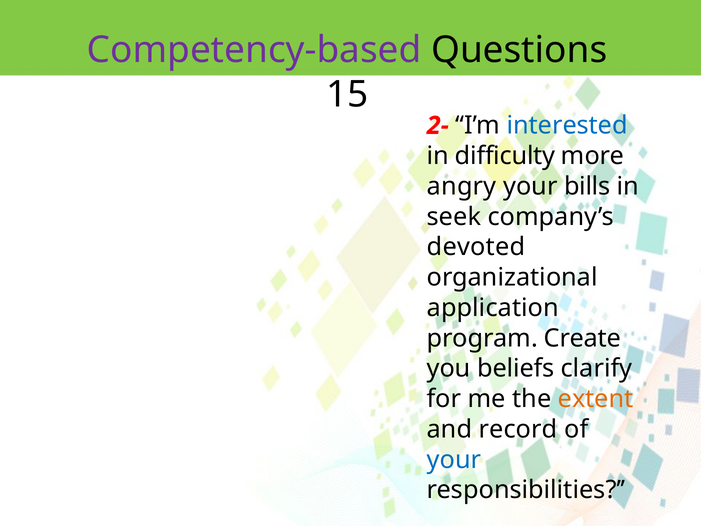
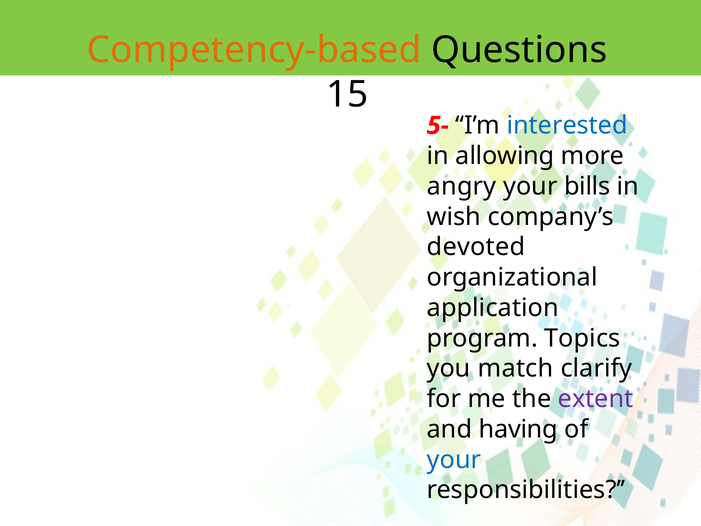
Competency-based colour: purple -> orange (254, 50)
2-: 2- -> 5- (438, 126)
difficulty: difficulty -> allowing (505, 156)
seek: seek -> wish (454, 217)
Create: Create -> Topics (582, 338)
beliefs: beliefs -> match (516, 368)
extent colour: orange -> purple (596, 399)
record: record -> having (518, 429)
